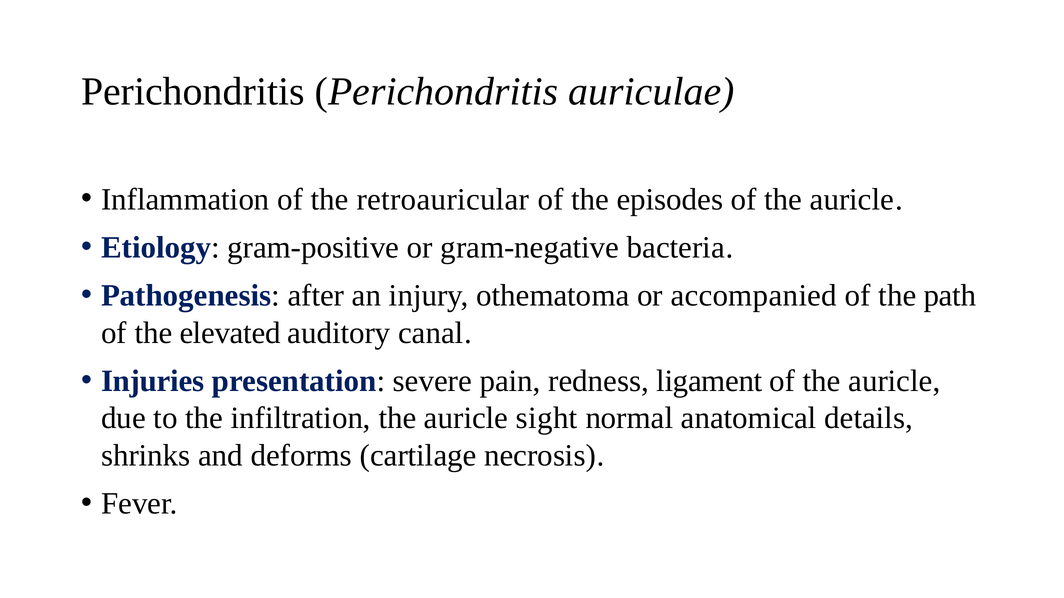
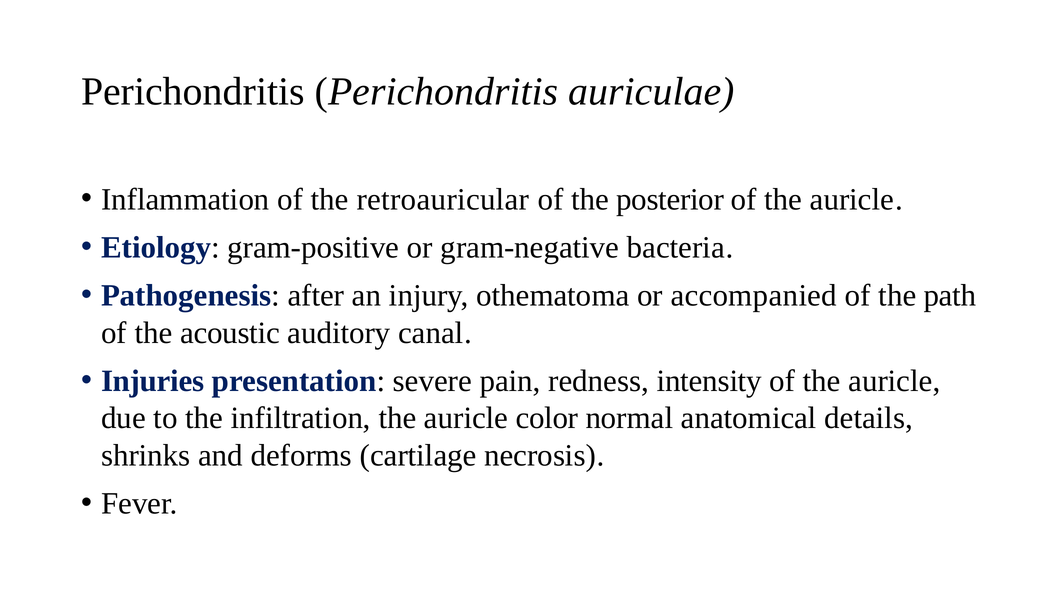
episodes: episodes -> posterior (670, 199)
elevated: elevated -> acoustic (230, 333)
ligament: ligament -> intensity (709, 381)
sight: sight -> color (547, 419)
